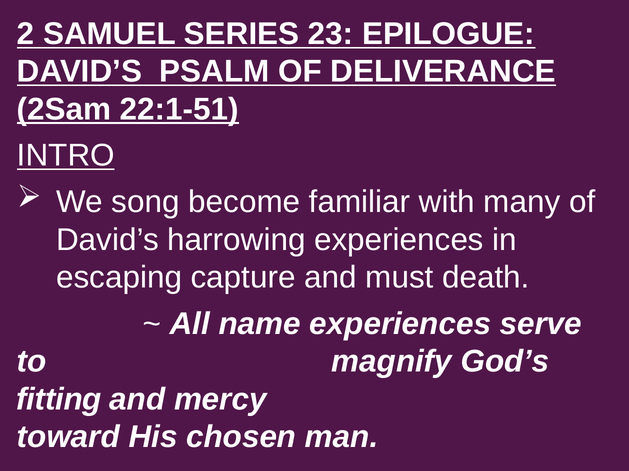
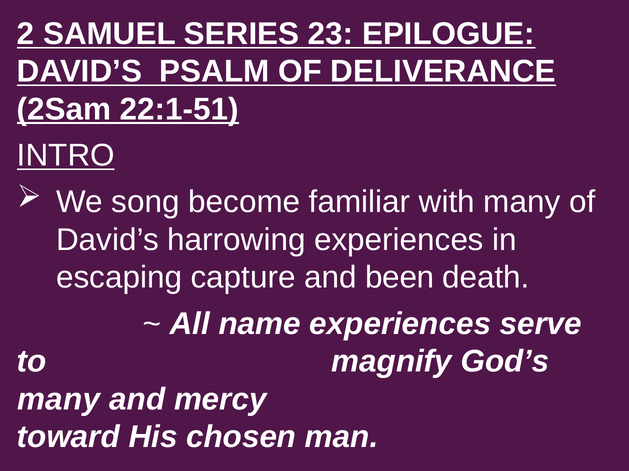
must: must -> been (400, 278)
fitting: fitting -> many (59, 400)
